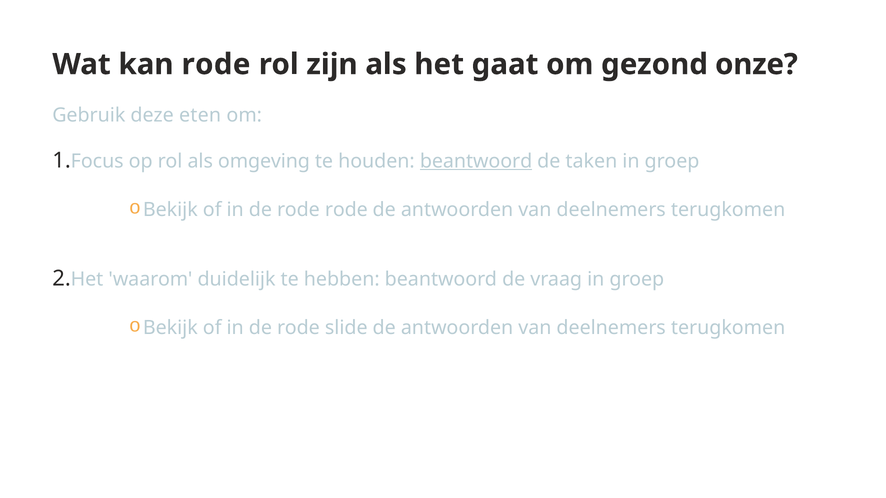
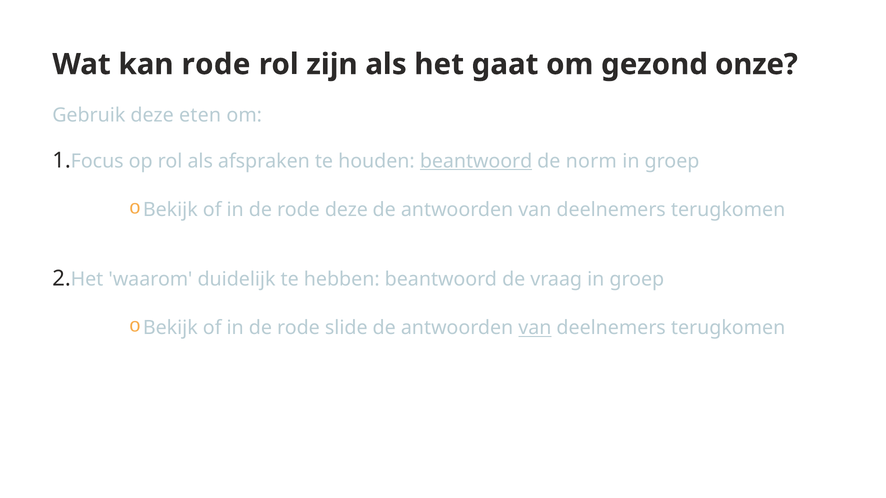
omgeving: omgeving -> afspraken (264, 161)
taken: taken -> norm (591, 161)
rode rode: rode -> deze (346, 210)
van underline: none -> present (535, 328)
